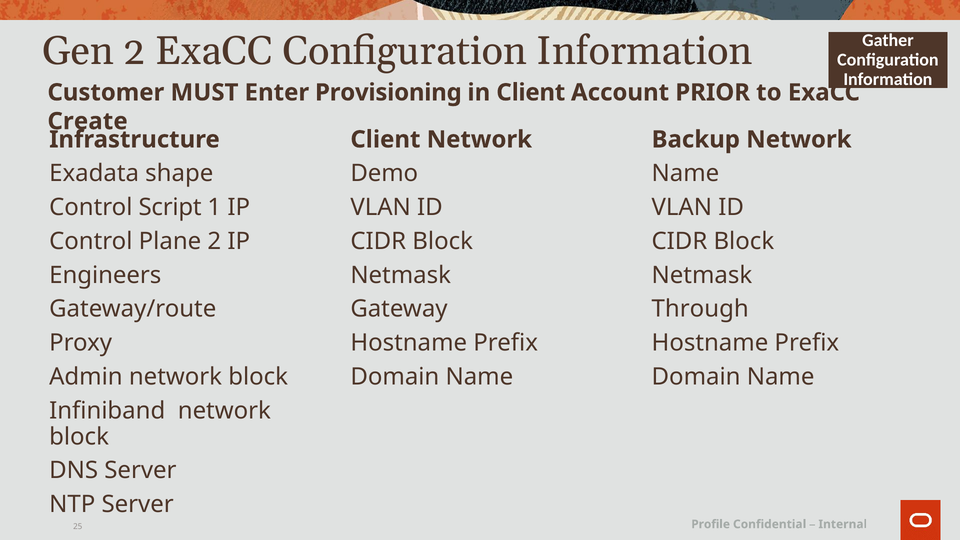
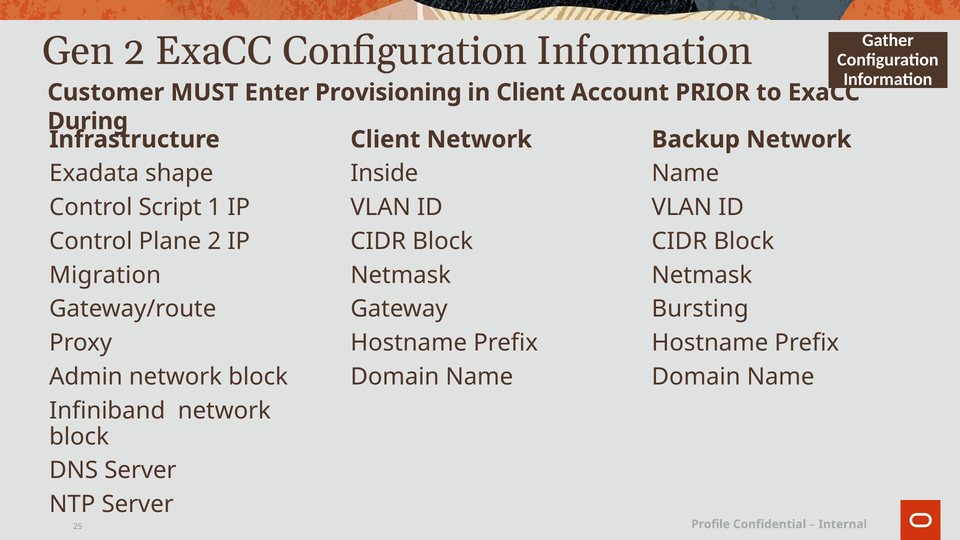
Create: Create -> During (88, 121)
Demo: Demo -> Inside (384, 173)
Engineers: Engineers -> Migration (105, 275)
Through: Through -> Bursting (700, 309)
